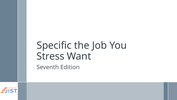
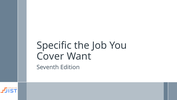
Stress: Stress -> Cover (50, 56)
